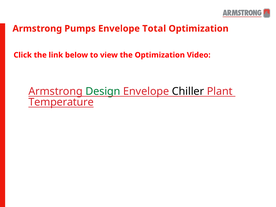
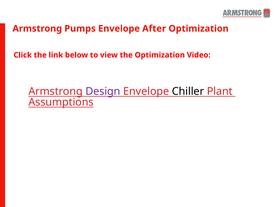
Total: Total -> After (154, 29)
Design colour: green -> purple (103, 91)
Temperature: Temperature -> Assumptions (61, 102)
